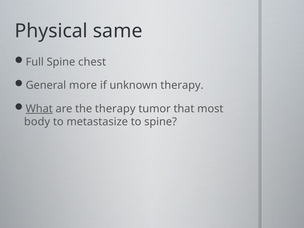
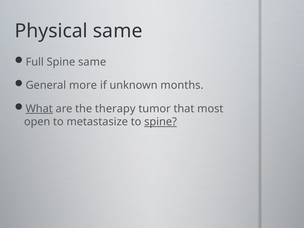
Spine chest: chest -> same (92, 62)
unknown therapy: therapy -> months (182, 85)
body: body -> open (37, 122)
spine underline: none -> present (161, 122)
